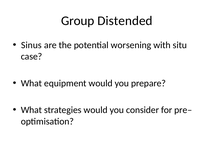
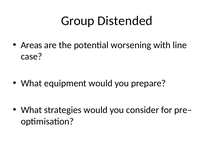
Sinus: Sinus -> Areas (31, 45)
situ: situ -> line (180, 45)
